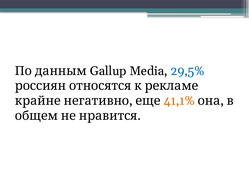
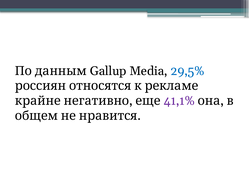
41,1% colour: orange -> purple (179, 101)
